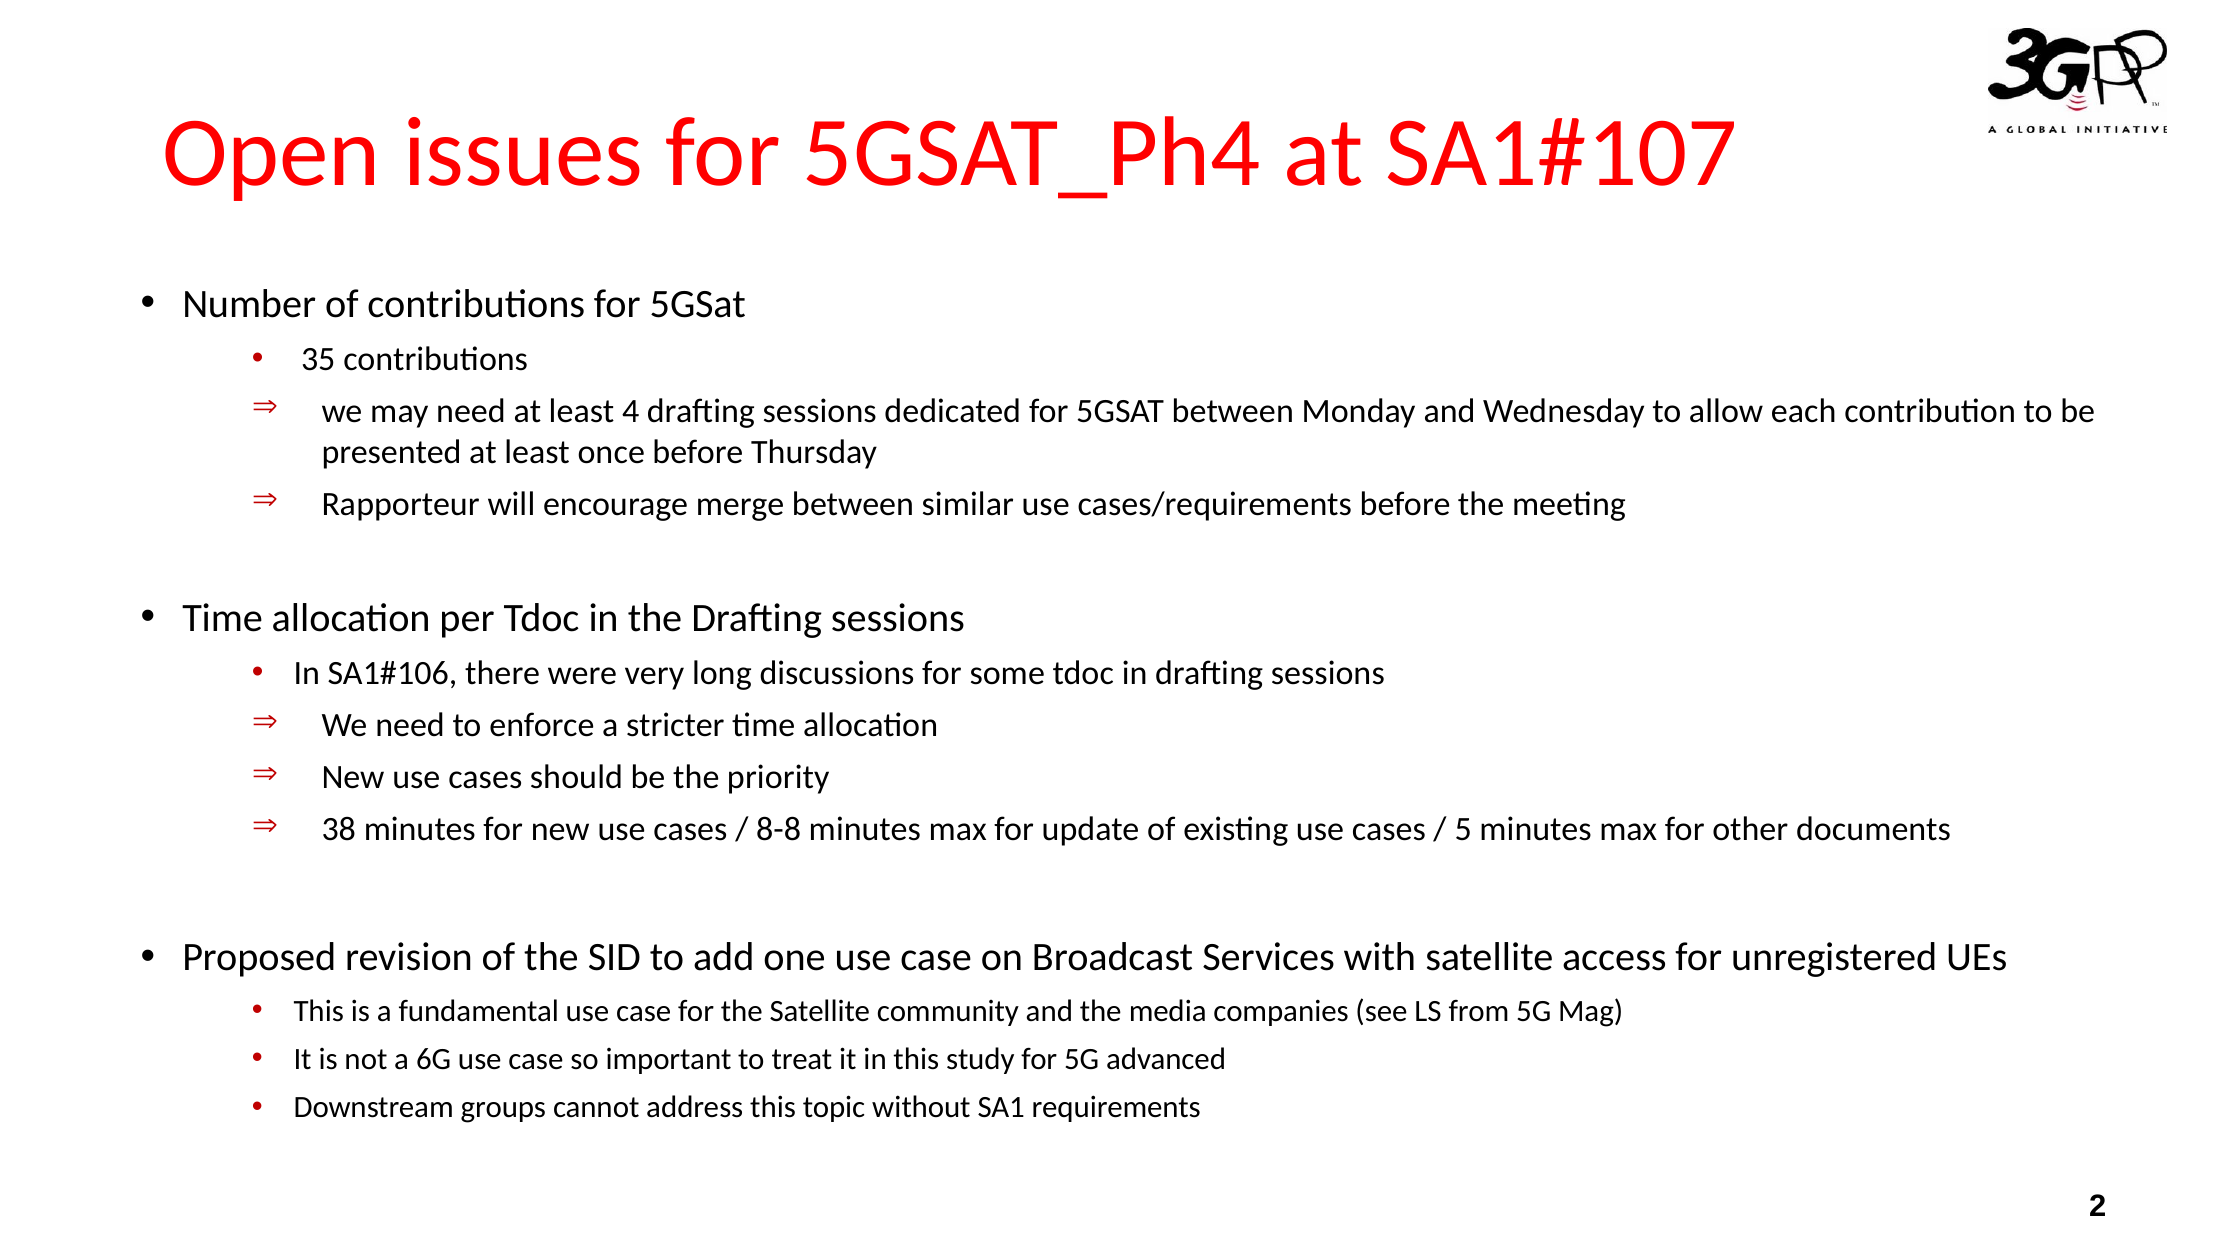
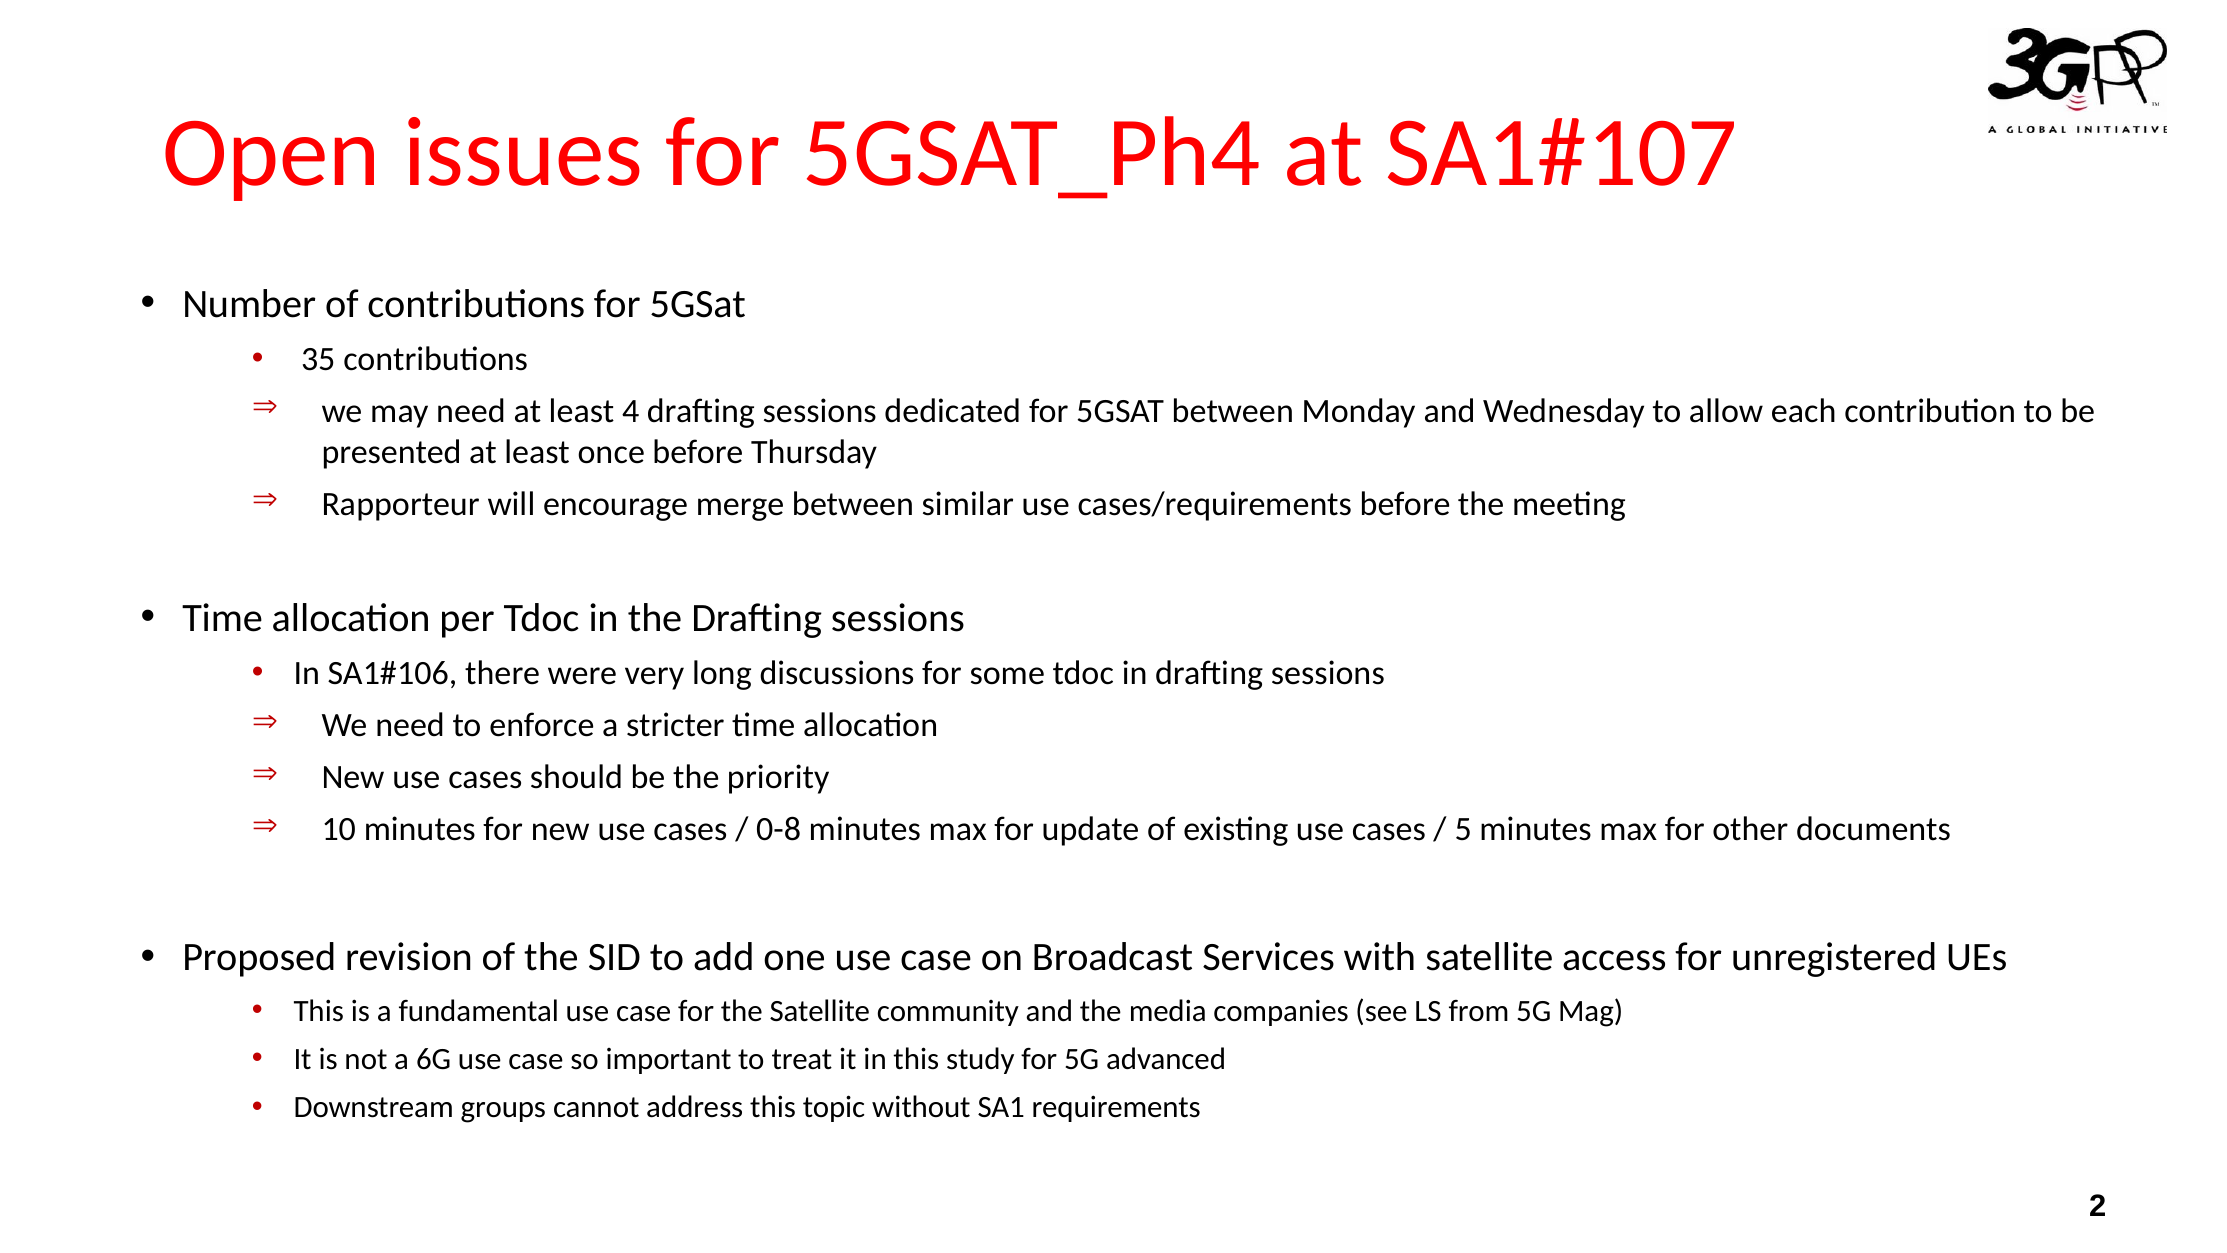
38: 38 -> 10 (339, 829)
8-8: 8-8 -> 0-8 (779, 829)
